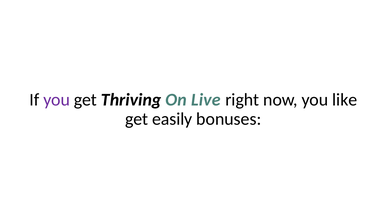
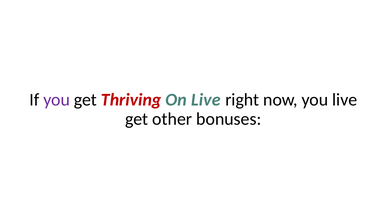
Thriving colour: black -> red (131, 100)
you like: like -> live (345, 100)
easily: easily -> other (172, 119)
